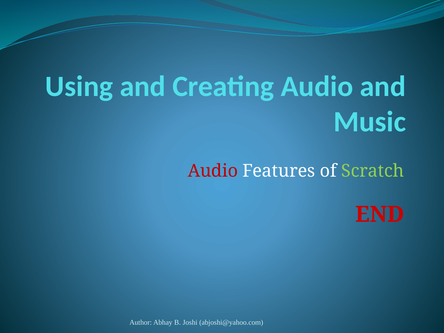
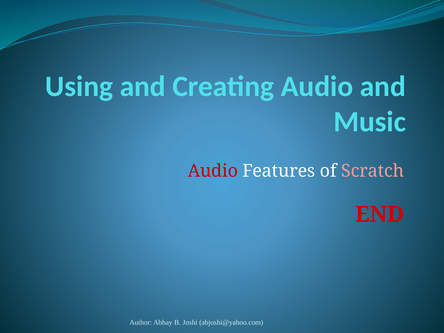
Scratch colour: light green -> pink (373, 171)
